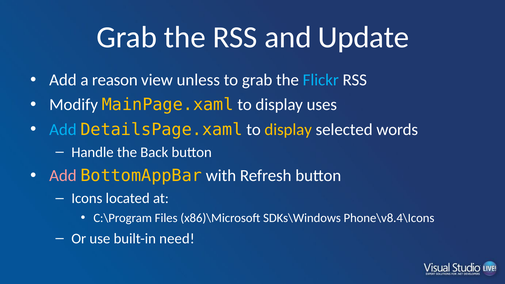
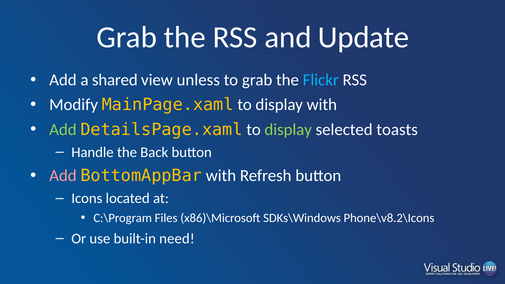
reason: reason -> shared (115, 80)
display uses: uses -> with (322, 105)
Add colour: light blue -> light green (63, 129)
display colour: yellow -> light green (288, 129)
words: words -> toasts (397, 129)
Phone\v8.4\Icons: Phone\v8.4\Icons -> Phone\v8.2\Icons (389, 218)
